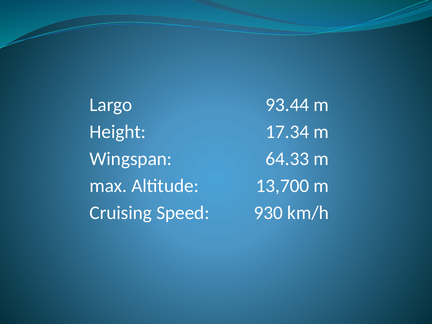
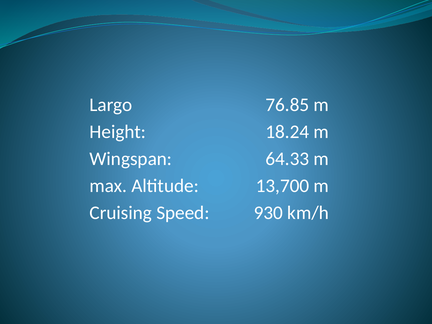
93.44: 93.44 -> 76.85 (287, 105)
17.34: 17.34 -> 18.24 (287, 132)
